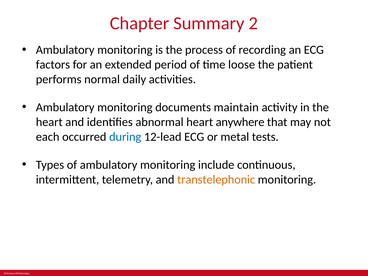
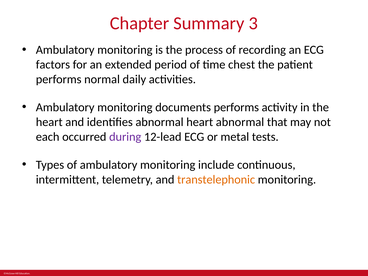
2: 2 -> 3 (253, 23)
loose: loose -> chest (242, 65)
documents maintain: maintain -> performs (236, 107)
heart anywhere: anywhere -> abnormal (240, 122)
during colour: blue -> purple (125, 137)
